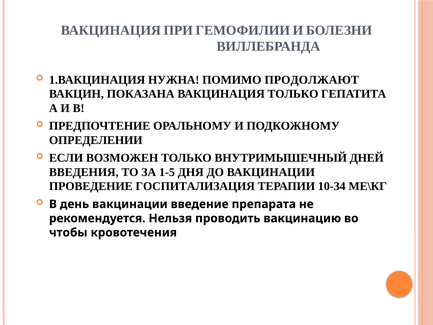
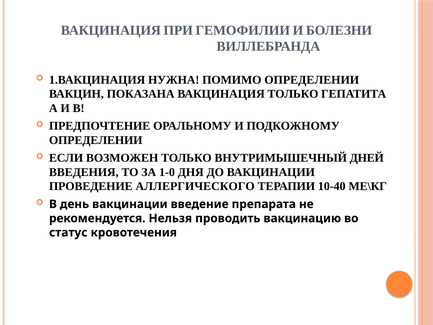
ПОМИМО ПРОДОЛЖАЮТ: ПРОДОЛЖАЮТ -> ОПРЕДЕЛЕНИИ (312, 80)
1-5: 1-5 -> 1-0 (167, 172)
ГОСПИТАЛИЗАЦИЯ: ГОСПИТАЛИЗАЦИЯ -> АЛЛЕРГИЧЕСКОГО (195, 186)
10-34: 10-34 -> 10-40 (332, 186)
чтобы: чтобы -> статус (68, 232)
